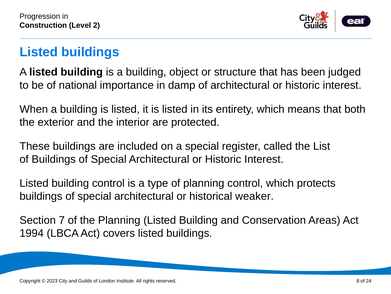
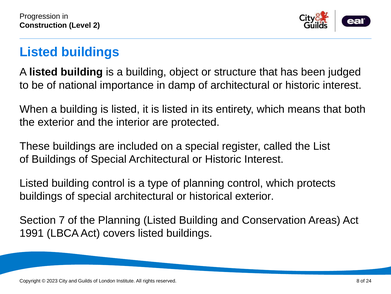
historical weaker: weaker -> exterior (255, 196)
1994: 1994 -> 1991 (32, 233)
